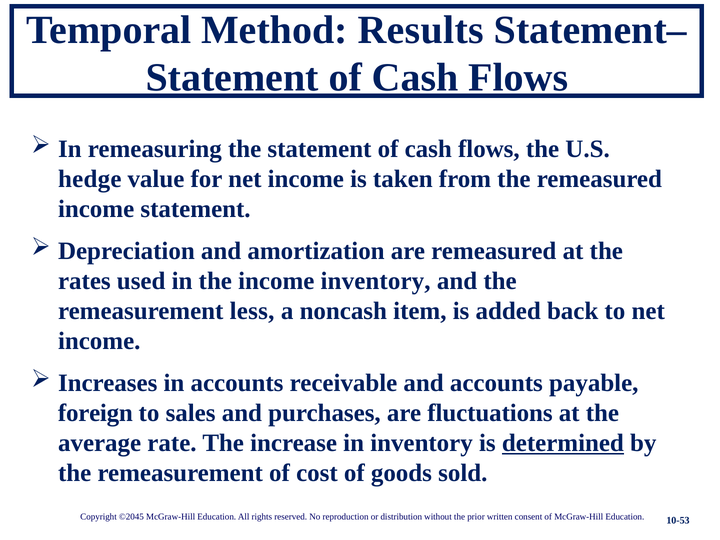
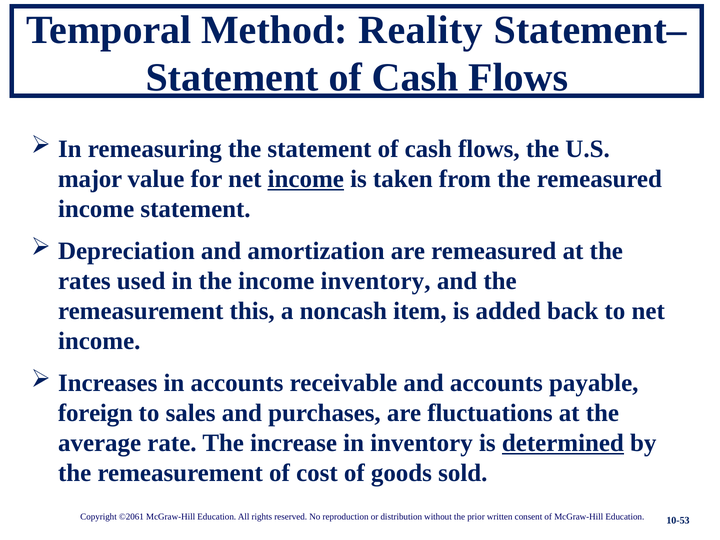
Results: Results -> Reality (421, 30)
hedge: hedge -> major (90, 179)
income underline: none -> present (306, 179)
less: less -> this (252, 311)
©2045: ©2045 -> ©2061 (131, 517)
